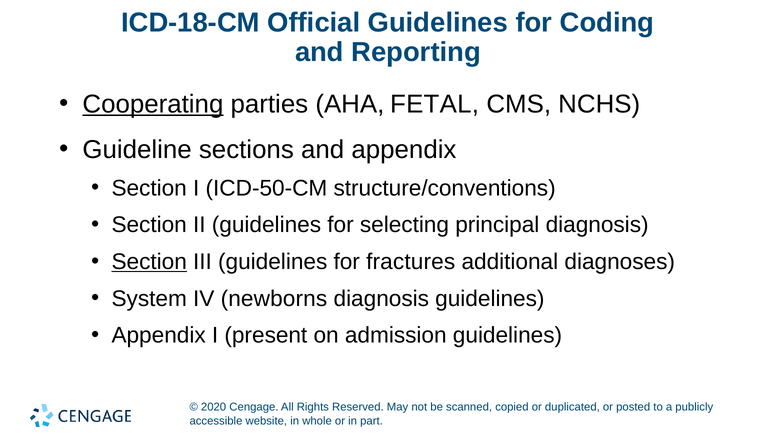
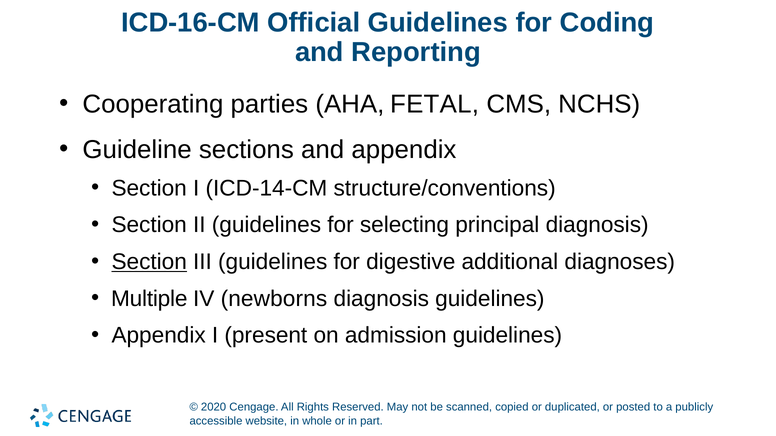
ICD-18-CM: ICD-18-CM -> ICD-16-CM (190, 23)
Cooperating underline: present -> none (153, 104)
ICD-50-CM: ICD-50-CM -> ICD-14-CM (266, 188)
fractures: fractures -> digestive (411, 262)
System: System -> Multiple (149, 299)
